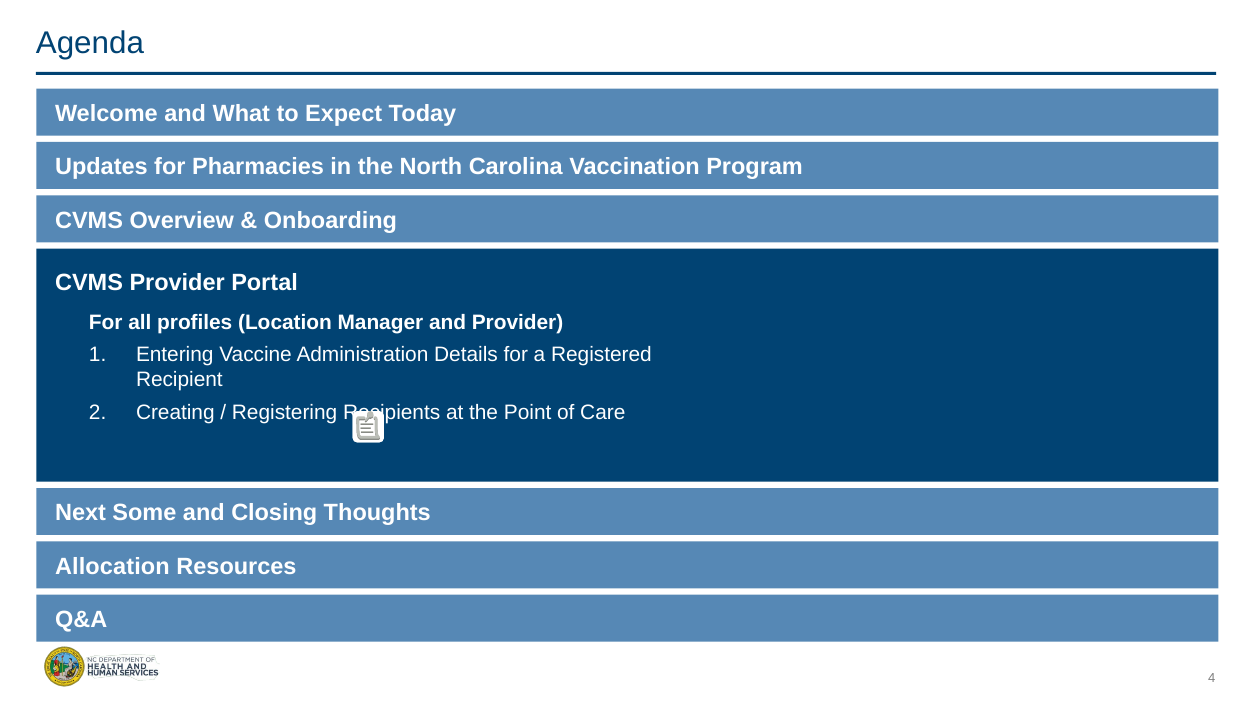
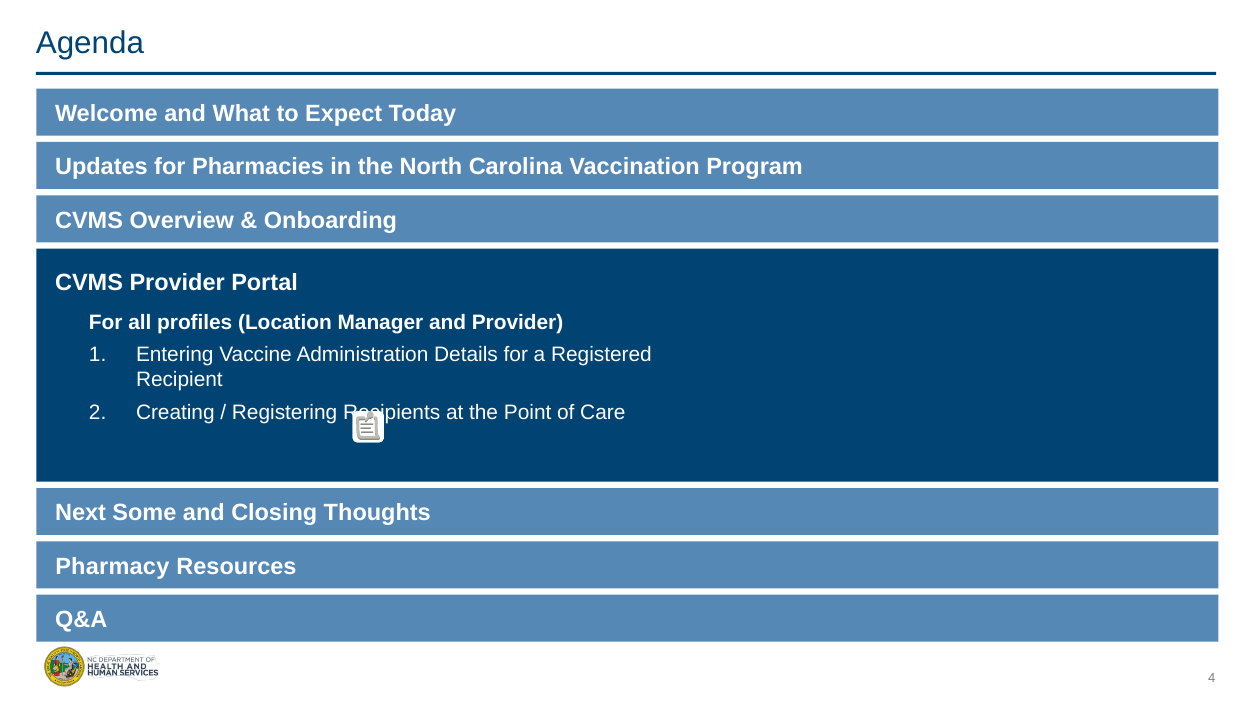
Allocation: Allocation -> Pharmacy (112, 567)
